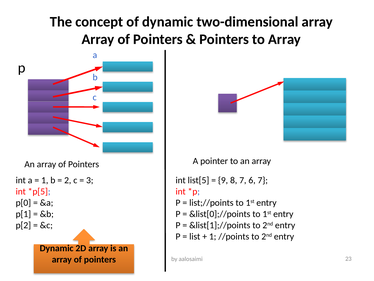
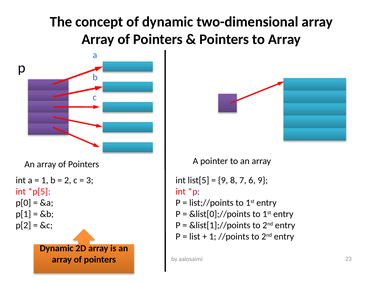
6 7: 7 -> 9 (263, 180)
